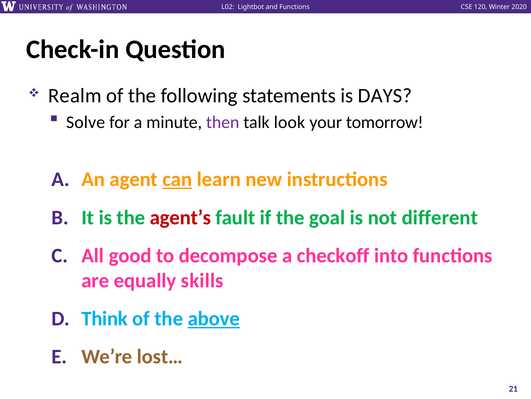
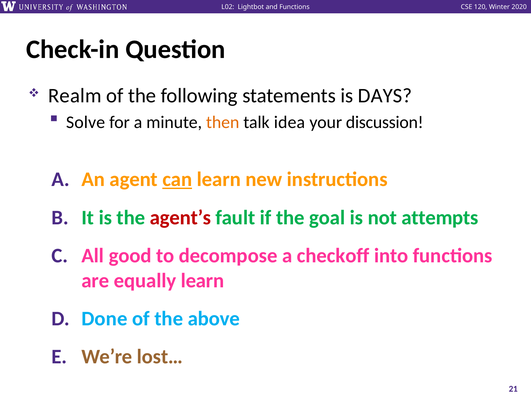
then colour: purple -> orange (223, 122)
look: look -> idea (289, 122)
tomorrow: tomorrow -> discussion (385, 122)
different: different -> attempts (440, 217)
equally skills: skills -> learn (202, 280)
Think: Think -> Done (104, 318)
above underline: present -> none (214, 318)
